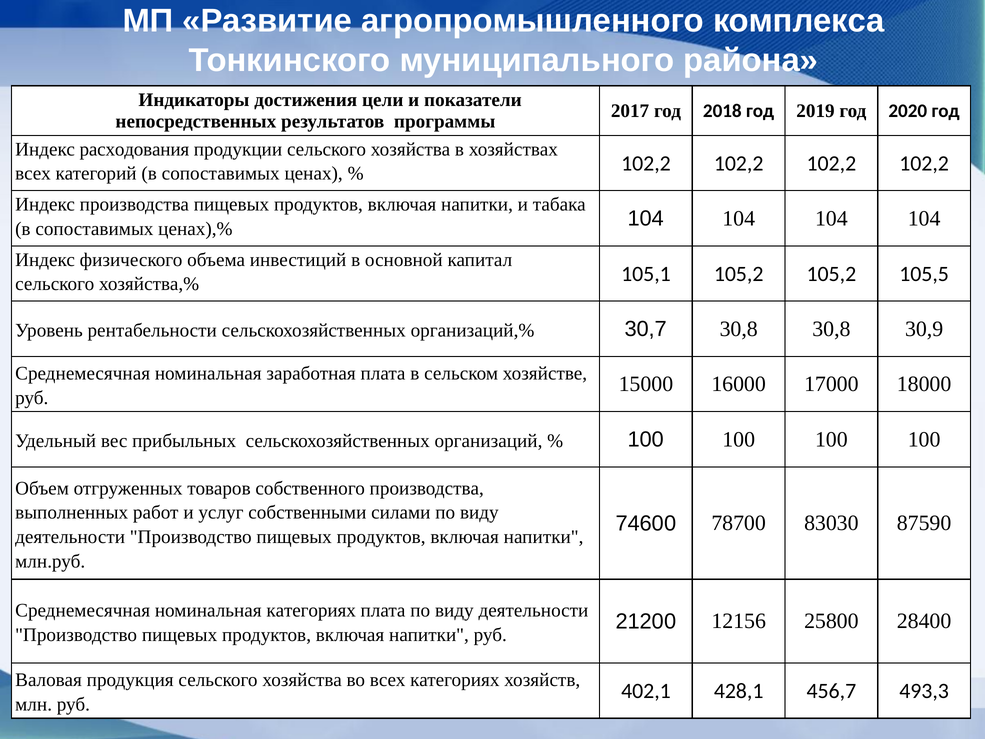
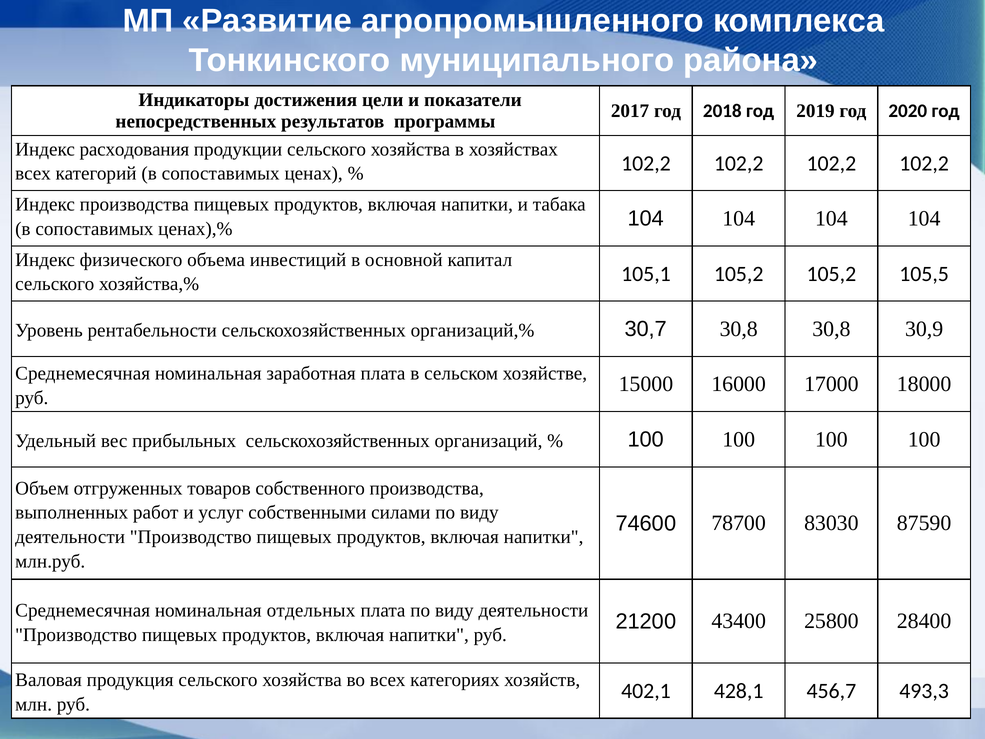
номинальная категориях: категориях -> отдельных (311, 610)
12156: 12156 -> 43400 (739, 621)
